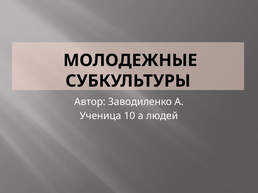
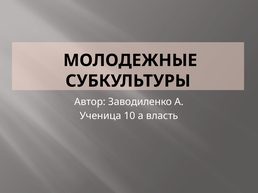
людей: людей -> власть (162, 116)
